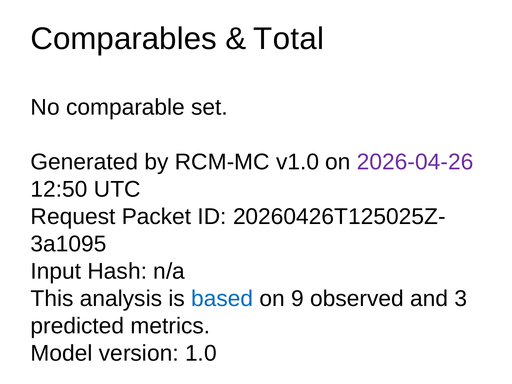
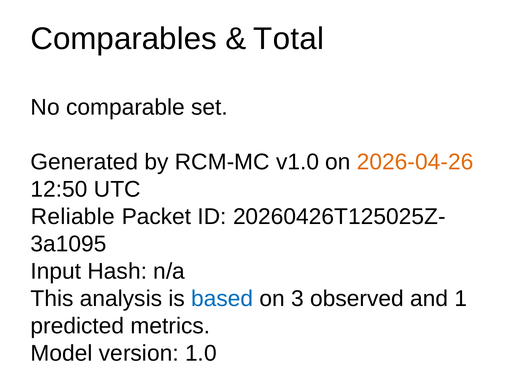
2026-04-26 colour: purple -> orange (415, 162)
Request: Request -> Reliable (73, 217)
9: 9 -> 3 (298, 299)
3: 3 -> 1 (461, 299)
